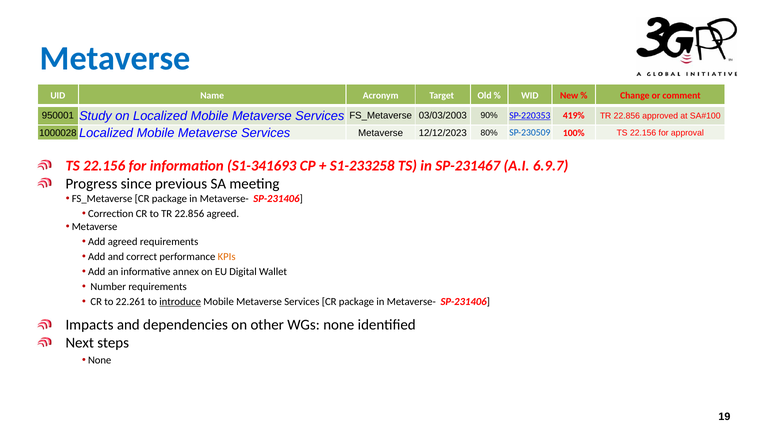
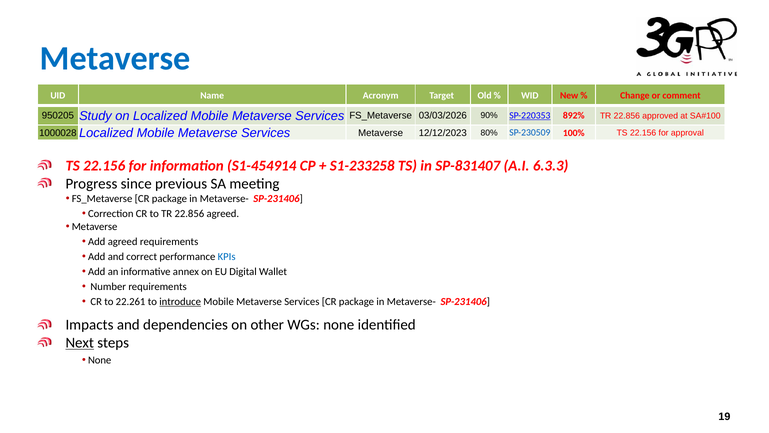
950001: 950001 -> 950205 (58, 116)
03/03/2003: 03/03/2003 -> 03/03/2026 (443, 116)
419%: 419% -> 892% (574, 116)
S1-341693: S1-341693 -> S1-454914 (262, 166)
SP-231467: SP-231467 -> SP-831407 (468, 166)
6.9.7: 6.9.7 -> 6.3.3 (551, 166)
KPIs colour: orange -> blue (227, 256)
Next underline: none -> present (80, 343)
